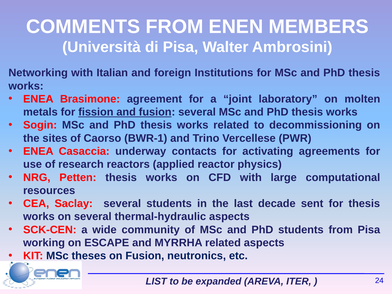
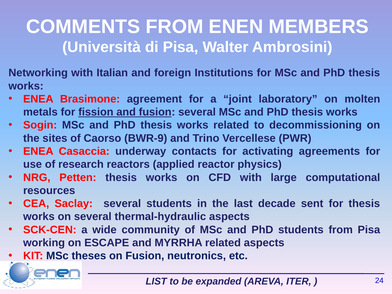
BWR-1: BWR-1 -> BWR-9 (146, 138)
